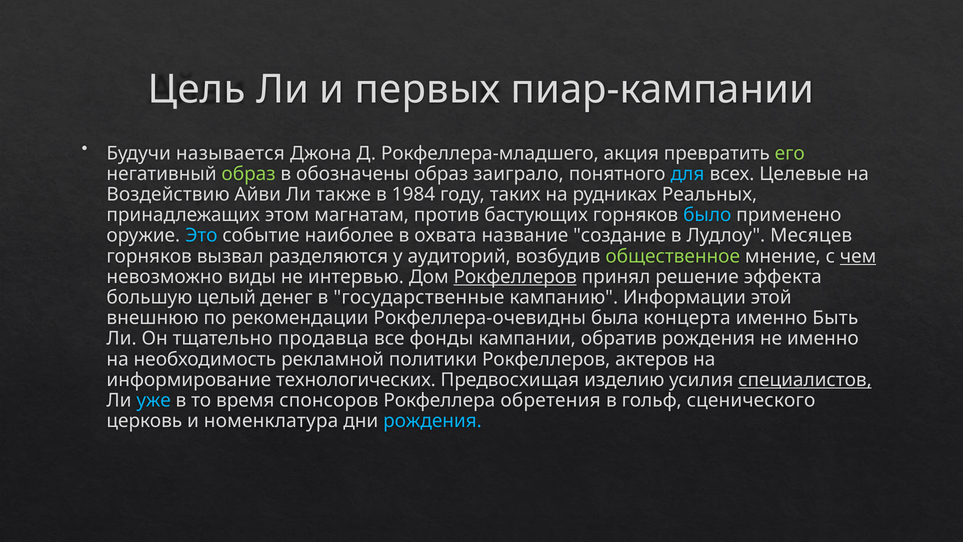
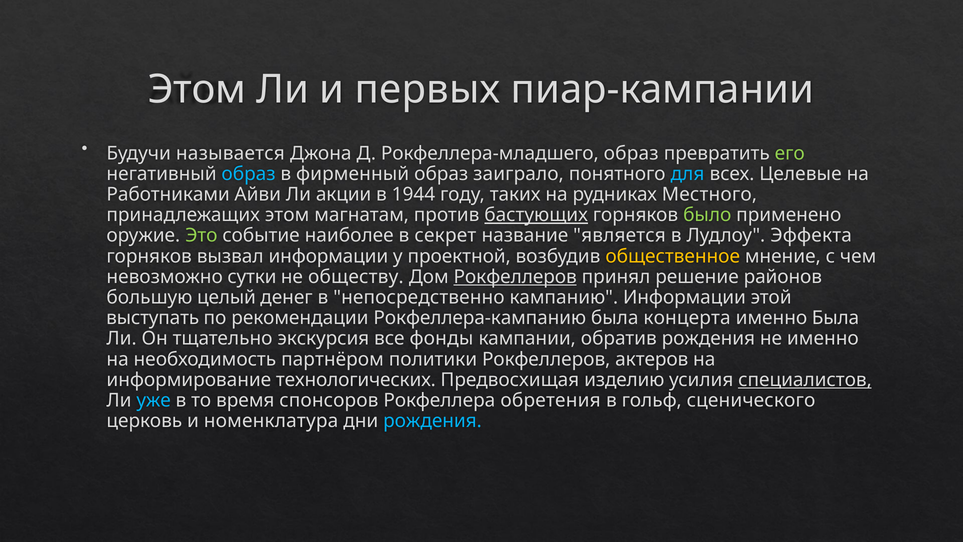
Цель: Цель -> Этом (197, 89)
Рокфеллера-младшего акция: акция -> образ (631, 153)
образ colour: light green -> light blue (249, 174)
обозначены: обозначены -> фирменный (353, 174)
Воздействию: Воздействию -> Работниками (168, 194)
также: также -> акции (344, 194)
1984: 1984 -> 1944 (413, 194)
Реальных: Реальных -> Местного (709, 194)
бастующих underline: none -> present (536, 215)
было colour: light blue -> light green (707, 215)
Это colour: light blue -> light green (201, 236)
охвата: охвата -> секрет (445, 236)
создание: создание -> является (620, 236)
Месяцев: Месяцев -> Эффекта (811, 236)
вызвал разделяются: разделяются -> информации (328, 256)
аудиторий: аудиторий -> проектной (459, 256)
общественное colour: light green -> yellow (673, 256)
чем underline: present -> none (858, 256)
виды: виды -> сутки (252, 277)
интервью: интервью -> обществу (356, 277)
эффекта: эффекта -> районов (783, 277)
государственные: государственные -> непосредственно (419, 297)
внешнюю: внешнюю -> выступать (153, 318)
Рокфеллера-очевидны: Рокфеллера-очевидны -> Рокфеллера-кампанию (480, 318)
именно Быть: Быть -> Была (836, 318)
продавца: продавца -> экскурсия (323, 338)
рекламной: рекламной -> партнёром (332, 359)
